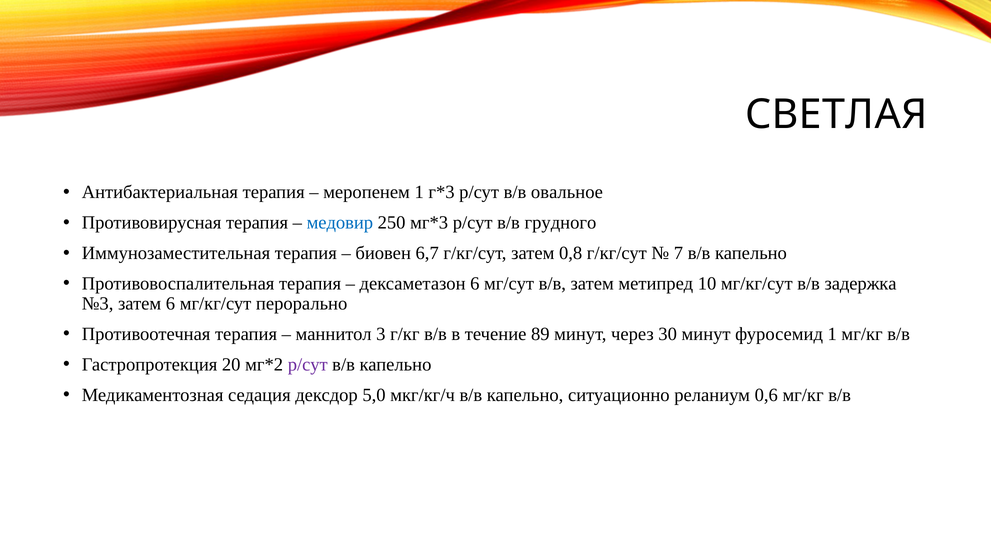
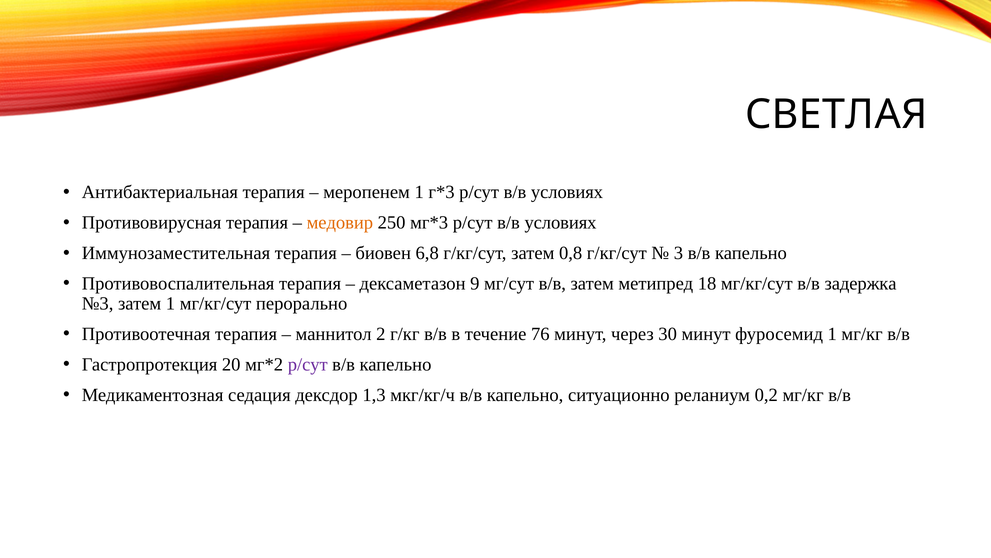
овальное: овальное -> условиях (567, 192)
медовир colour: blue -> orange (340, 222)
грудного: грудного -> условиях (561, 222)
6,7: 6,7 -> 6,8 (427, 253)
7: 7 -> 3 (678, 253)
дексаметазон 6: 6 -> 9 (475, 283)
10: 10 -> 18 (707, 283)
затем 6: 6 -> 1 (170, 303)
3: 3 -> 2 (381, 334)
89: 89 -> 76 (540, 334)
5,0: 5,0 -> 1,3 (374, 395)
0,6: 0,6 -> 0,2 (766, 395)
